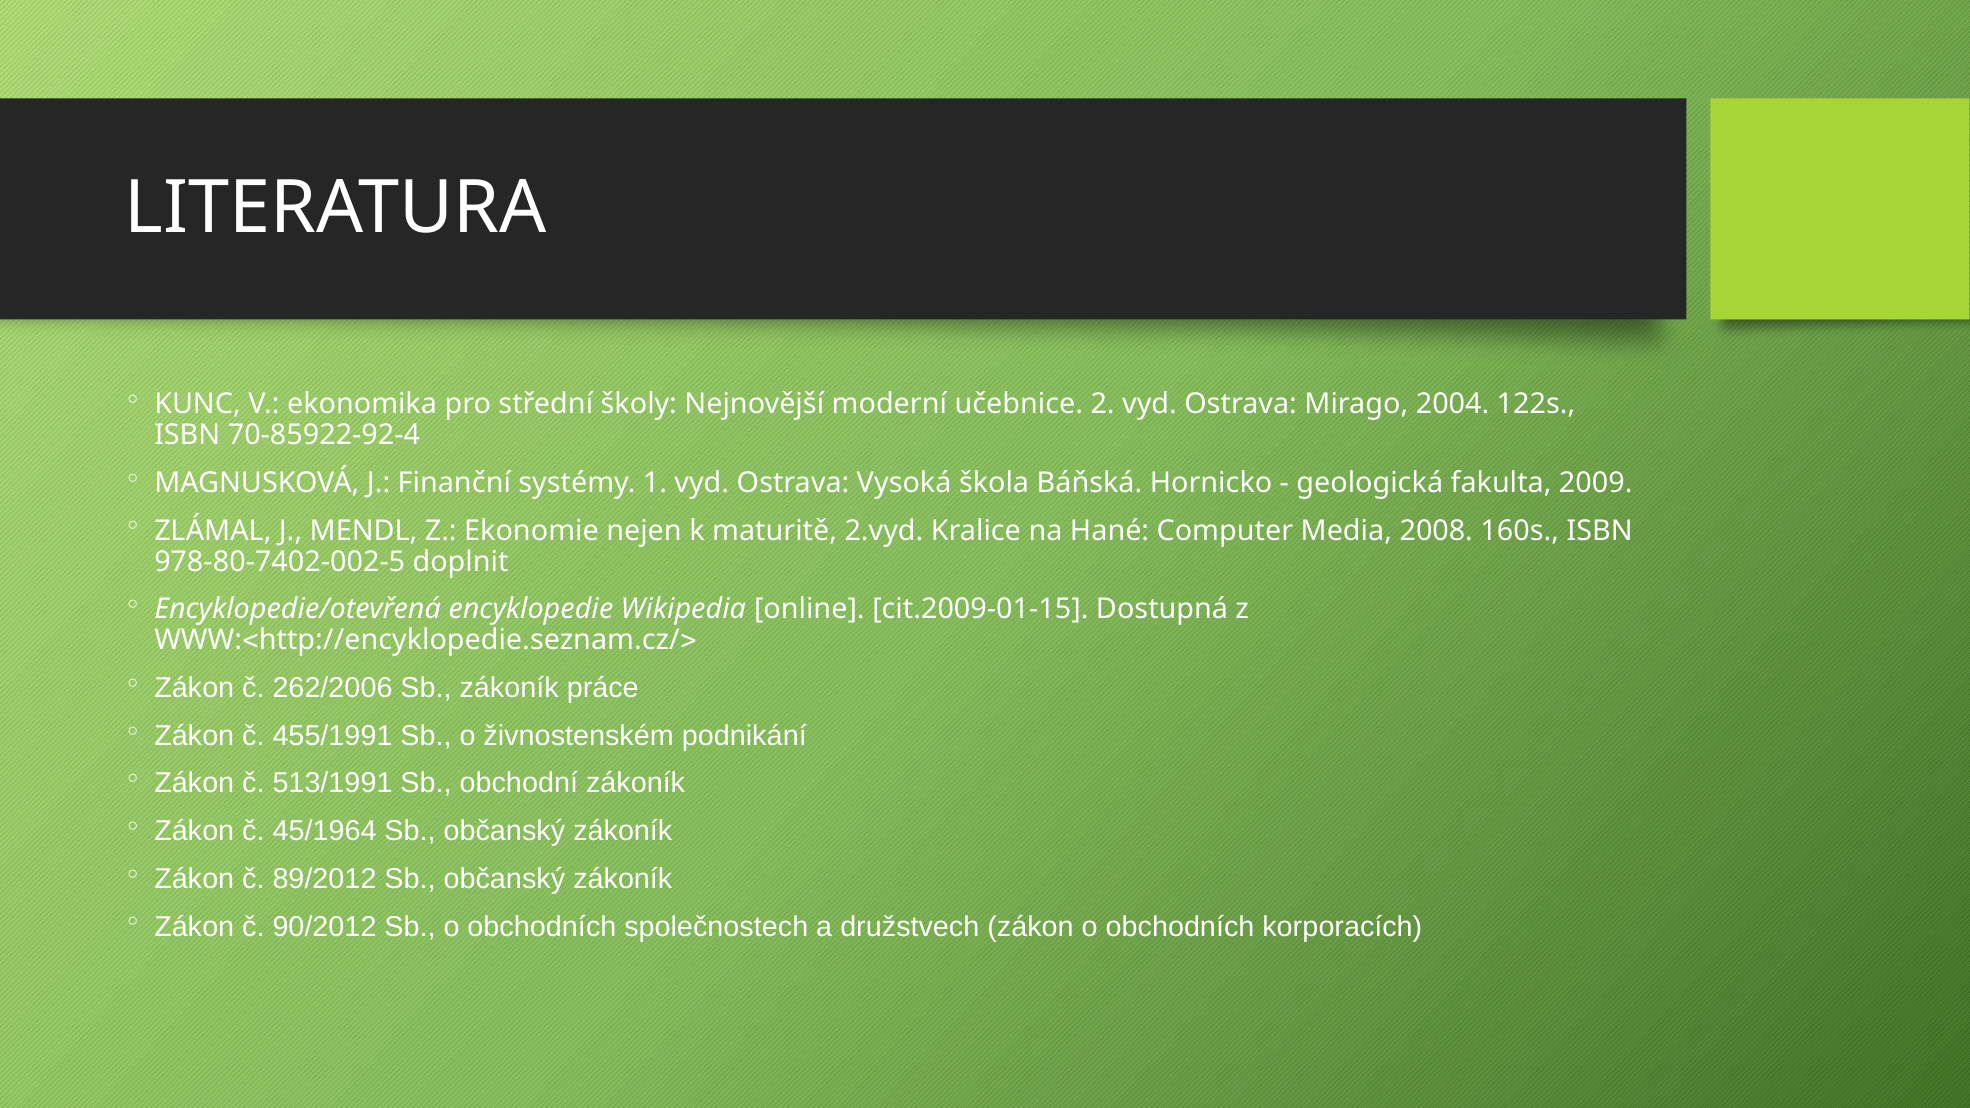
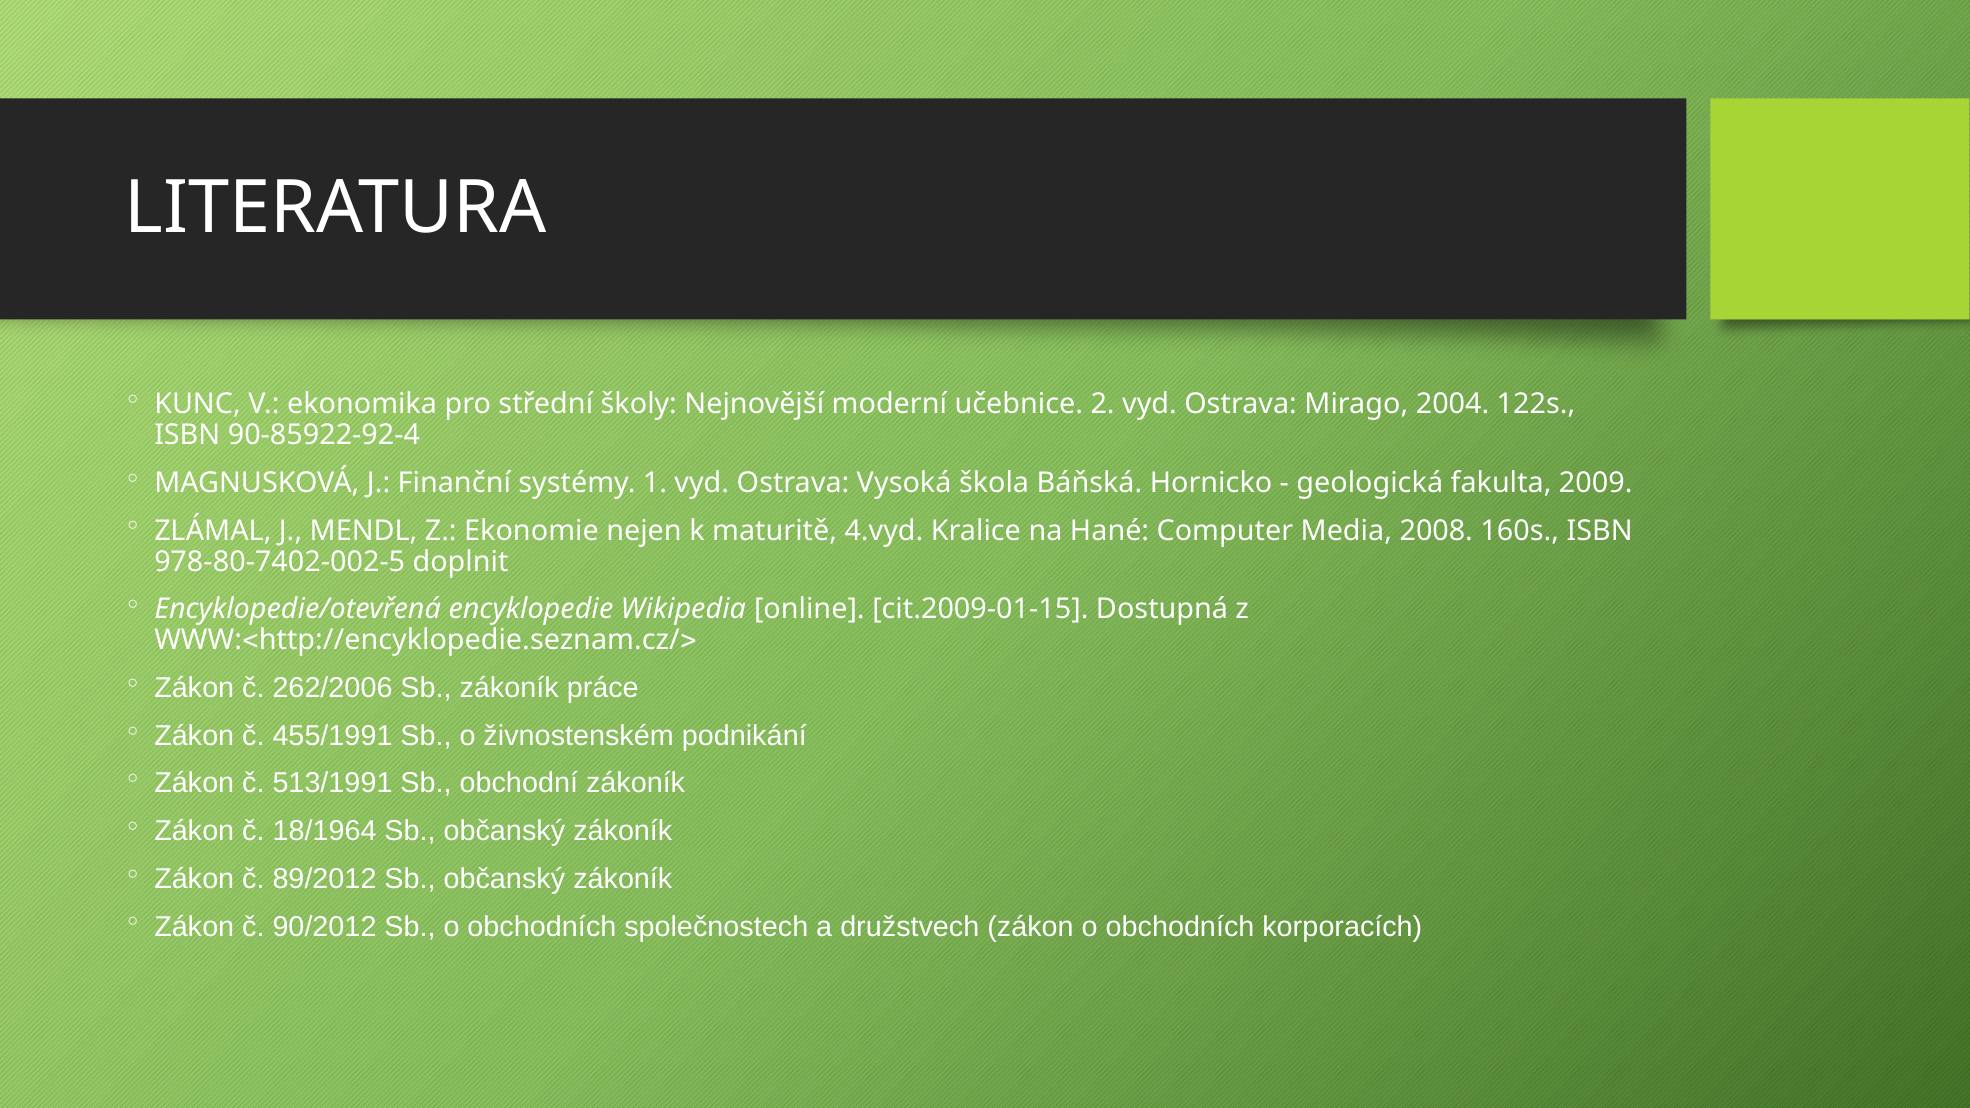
70-85922-92-4: 70-85922-92-4 -> 90-85922-92-4 (324, 435)
2.vyd: 2.vyd -> 4.vyd (884, 531)
45/1964: 45/1964 -> 18/1964 (325, 831)
